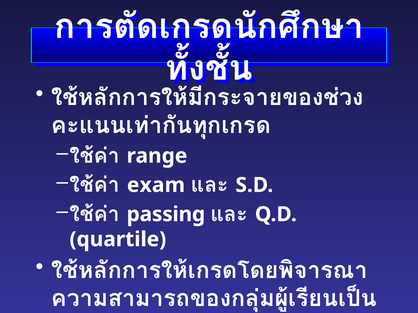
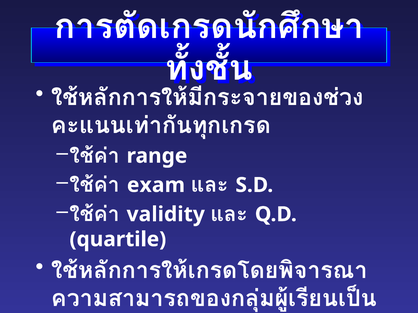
passing: passing -> validity (166, 215)
